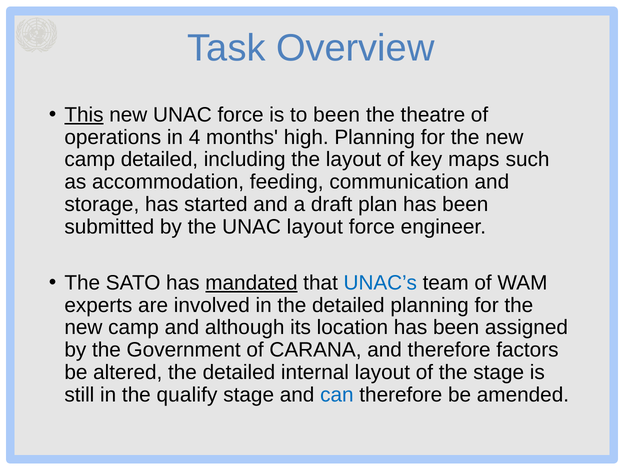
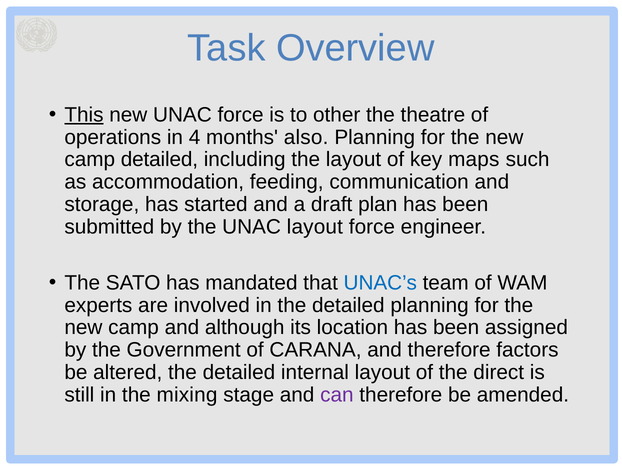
to been: been -> other (337, 115)
high: high -> also (306, 137)
mandated underline: present -> none (251, 283)
the stage: stage -> direct (499, 372)
qualify: qualify -> mixing (187, 394)
can colour: blue -> purple (337, 394)
